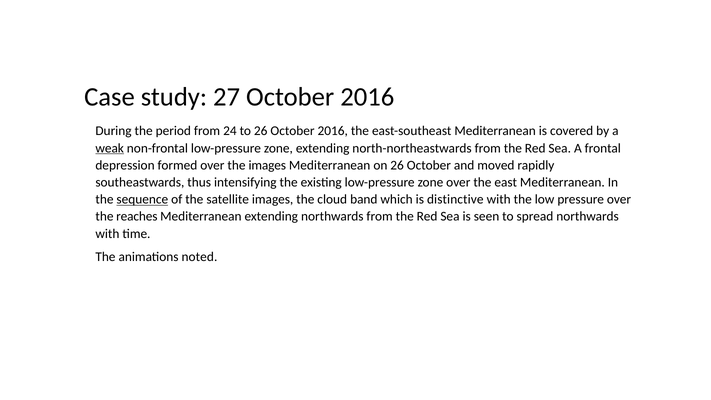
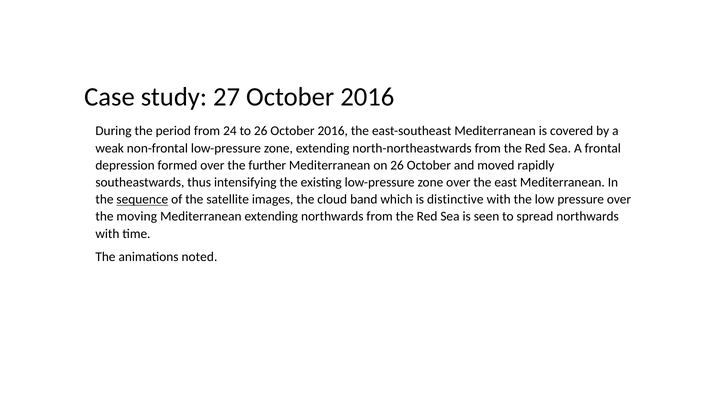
weak underline: present -> none (110, 148)
the images: images -> further (267, 165)
reaches: reaches -> moving (137, 217)
